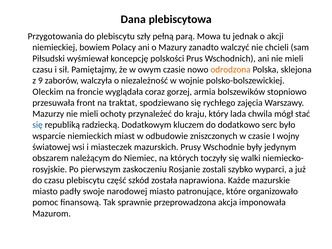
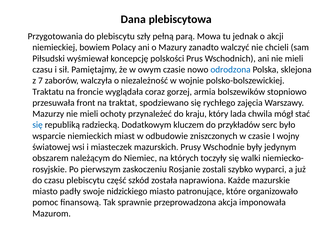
odrodzona colour: orange -> blue (231, 70)
9: 9 -> 7 (40, 81)
Oleckim: Oleckim -> Traktatu (48, 92)
dodatkowo: dodatkowo -> przykładów (239, 125)
narodowej: narodowej -> nidzickiego (127, 191)
